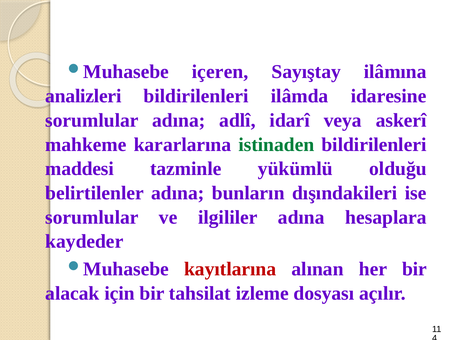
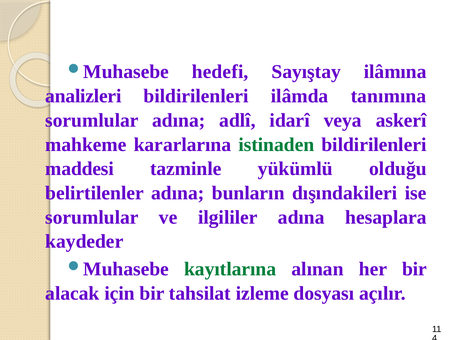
içeren: içeren -> hedefi (220, 72)
idaresine: idaresine -> tanımına (389, 96)
kayıtlarına colour: red -> green (230, 270)
